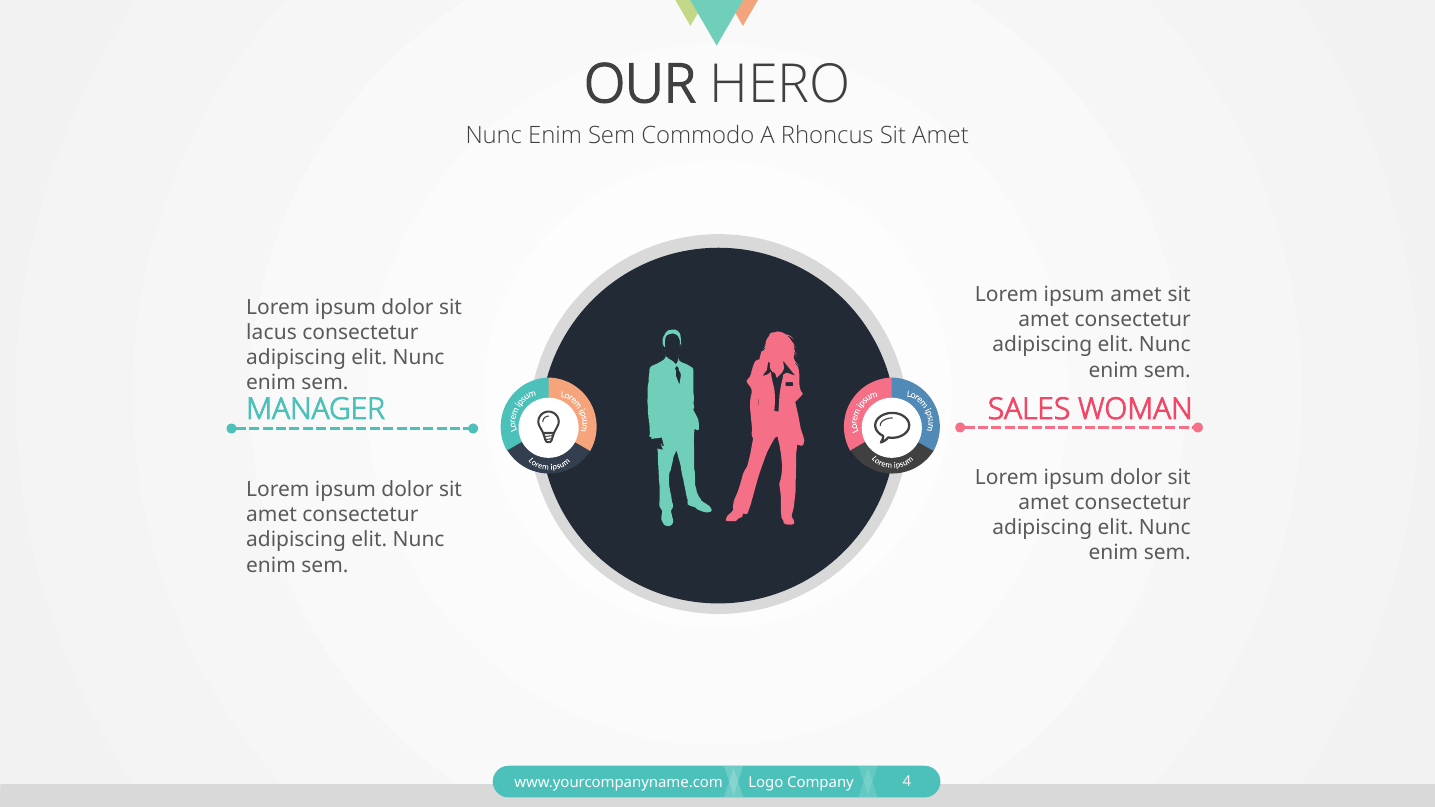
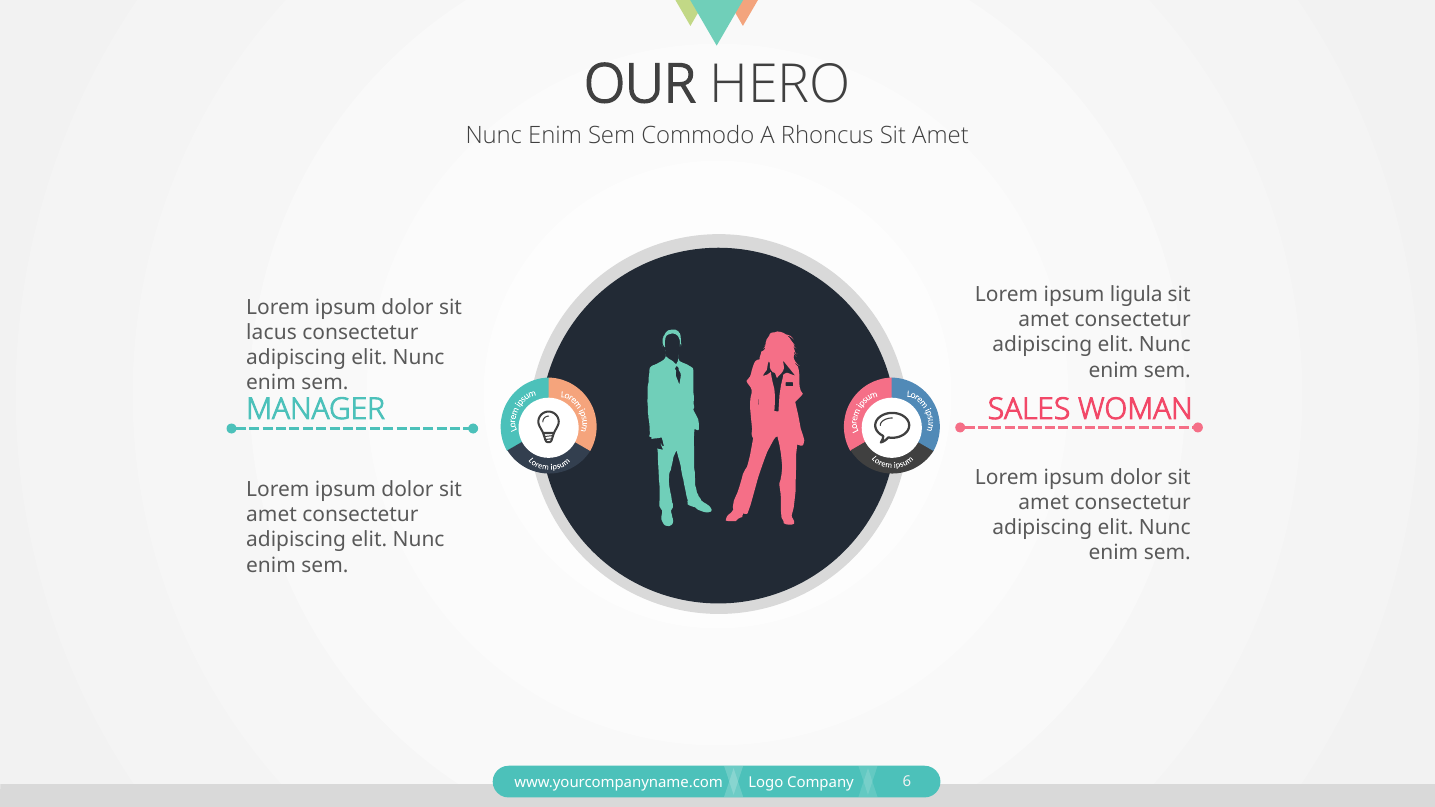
ipsum amet: amet -> ligula (1136, 295)
4: 4 -> 6 (907, 782)
